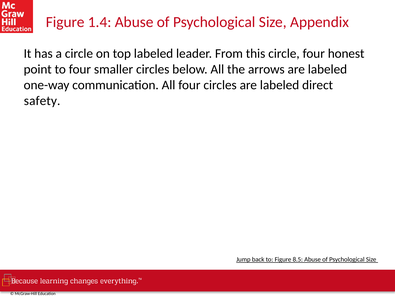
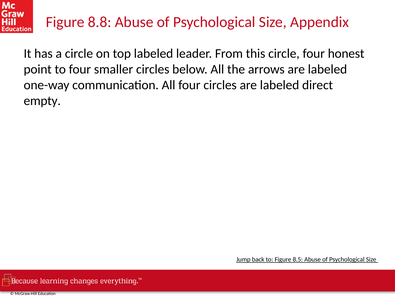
1.4: 1.4 -> 8.8 (100, 22)
safety: safety -> empty (42, 101)
